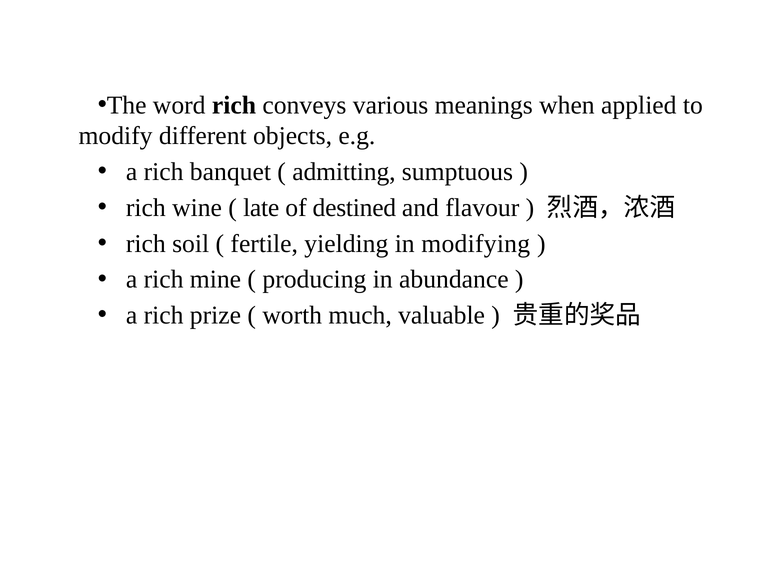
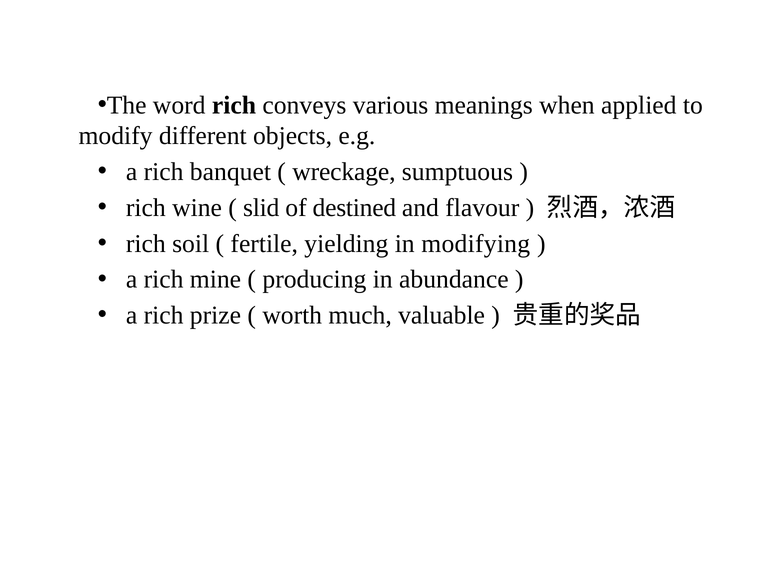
admitting: admitting -> wreckage (344, 172)
late: late -> slid (261, 208)
